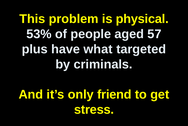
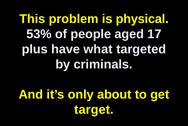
57: 57 -> 17 (154, 34)
friend: friend -> about (114, 95)
stress: stress -> target (94, 110)
